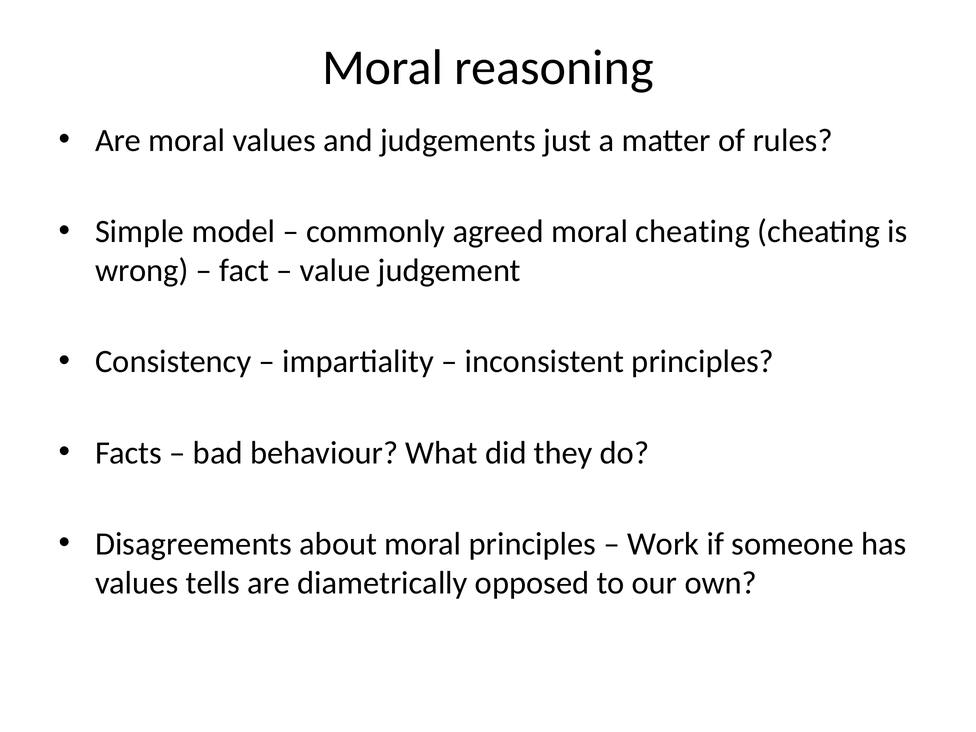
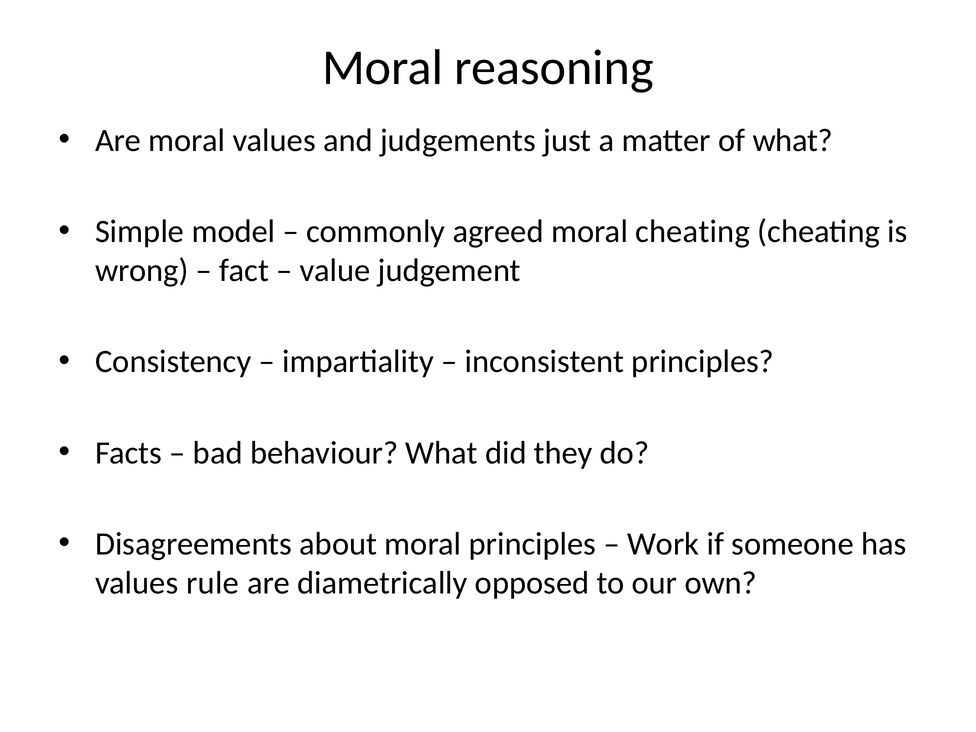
of rules: rules -> what (793, 141)
tells: tells -> rule (213, 583)
